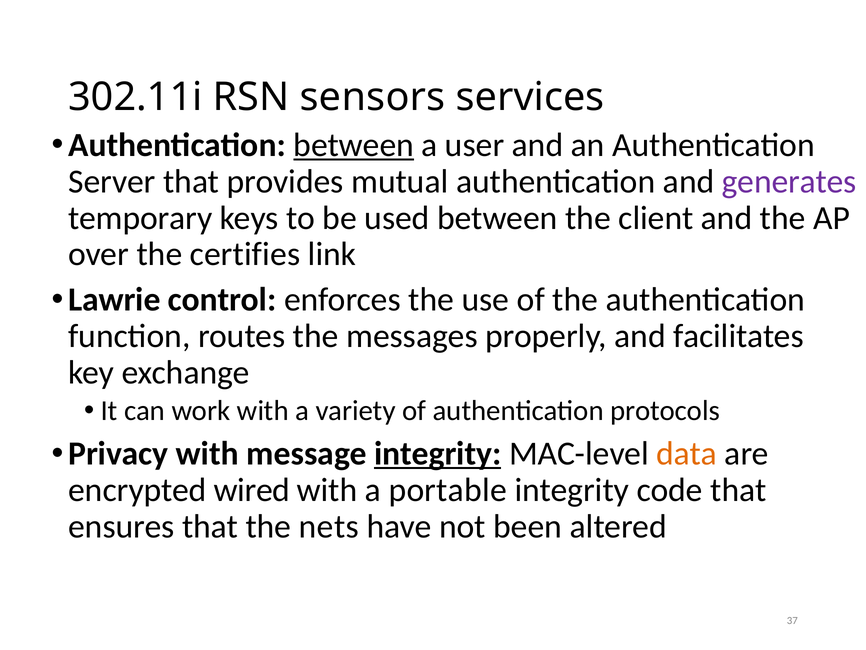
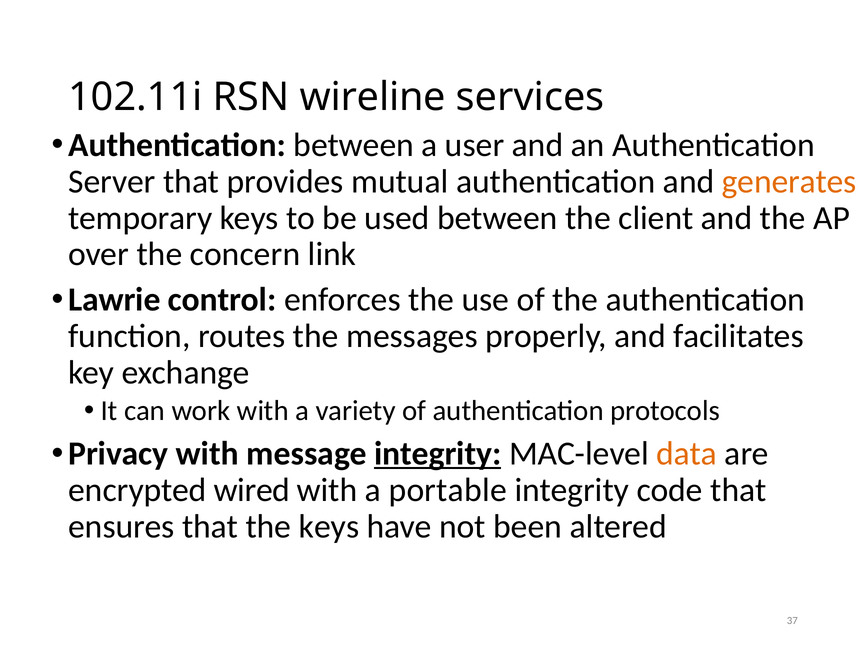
302.11i: 302.11i -> 102.11i (135, 97)
sensors: sensors -> wireline (373, 97)
between underline: present -> none (354, 145)
generates colour: purple -> orange (789, 181)
certifies: certifies -> concern (245, 254)
the nets: nets -> keys (329, 526)
